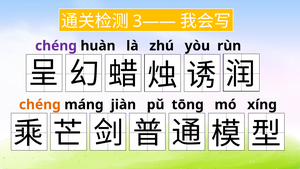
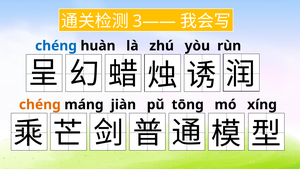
chéng colour: purple -> blue (56, 46)
